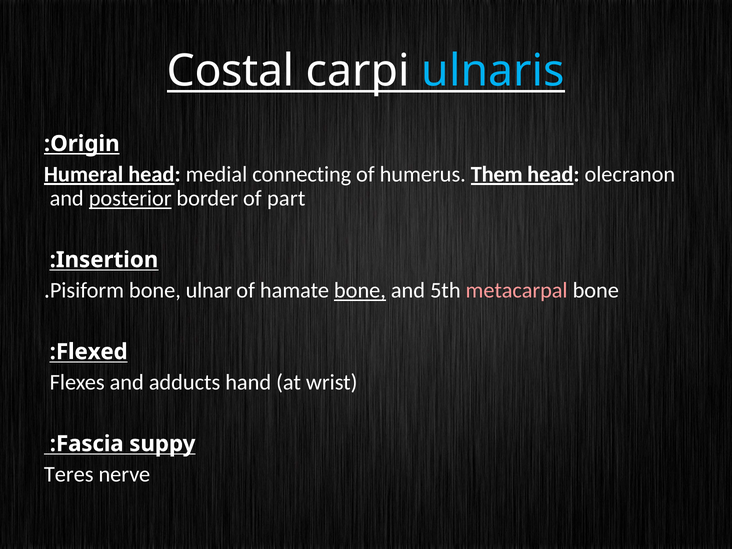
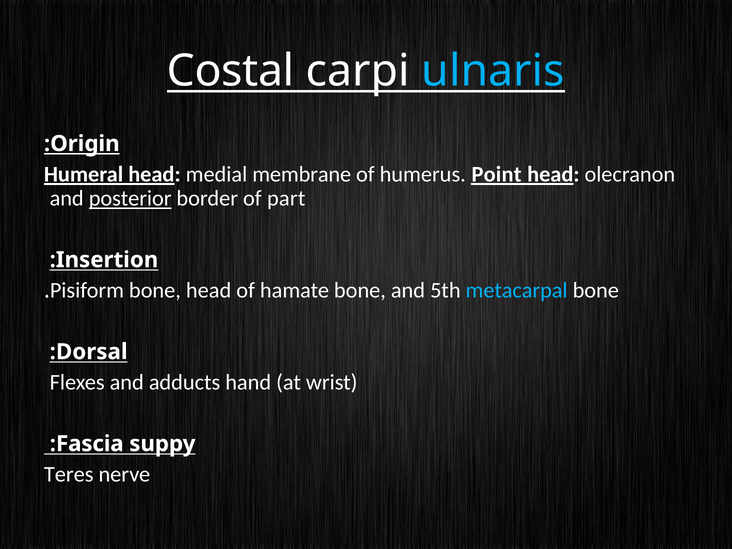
connecting: connecting -> membrane (302, 174)
Them: Them -> Point (497, 174)
bone ulnar: ulnar -> head (209, 290)
bone underline: present -> none (360, 290)
metacarpal colour: pink -> light blue (517, 290)
Flexed: Flexed -> Dorsal (92, 352)
